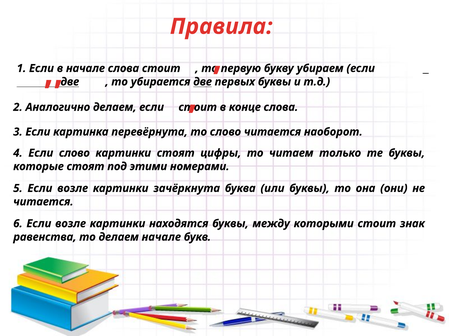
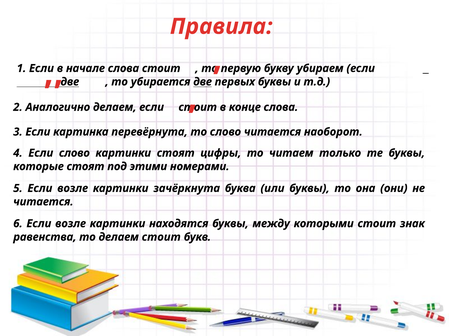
делаем начале: начале -> стоит (161, 238)
